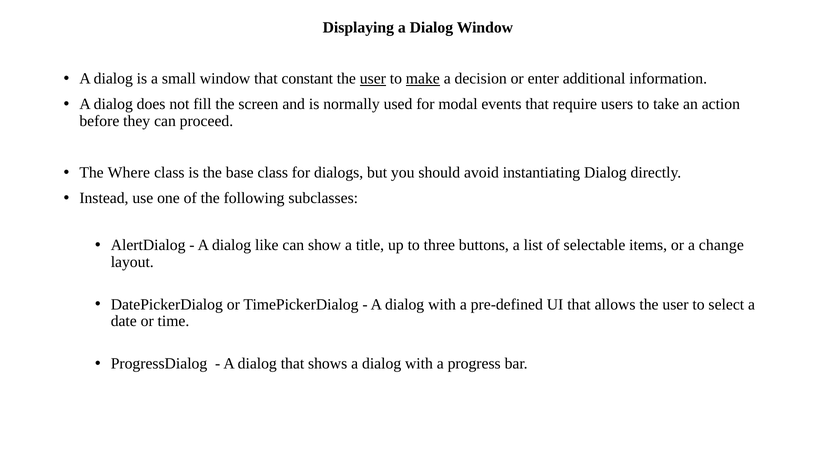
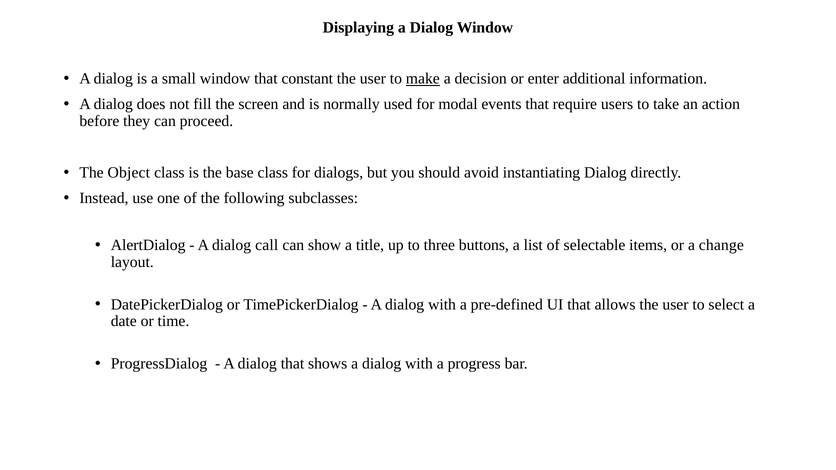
user underline: present -> none (373, 79)
Where: Where -> Object (129, 173)
like: like -> call (267, 245)
